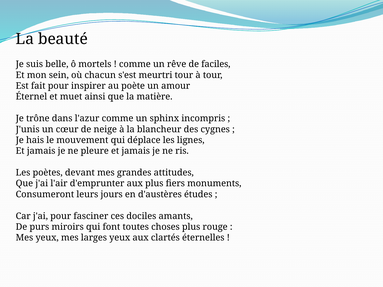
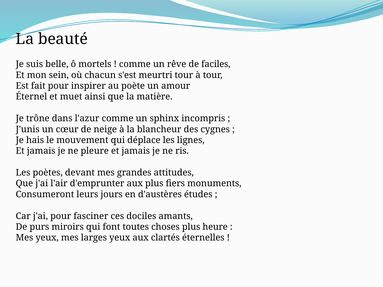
rouge: rouge -> heure (215, 227)
